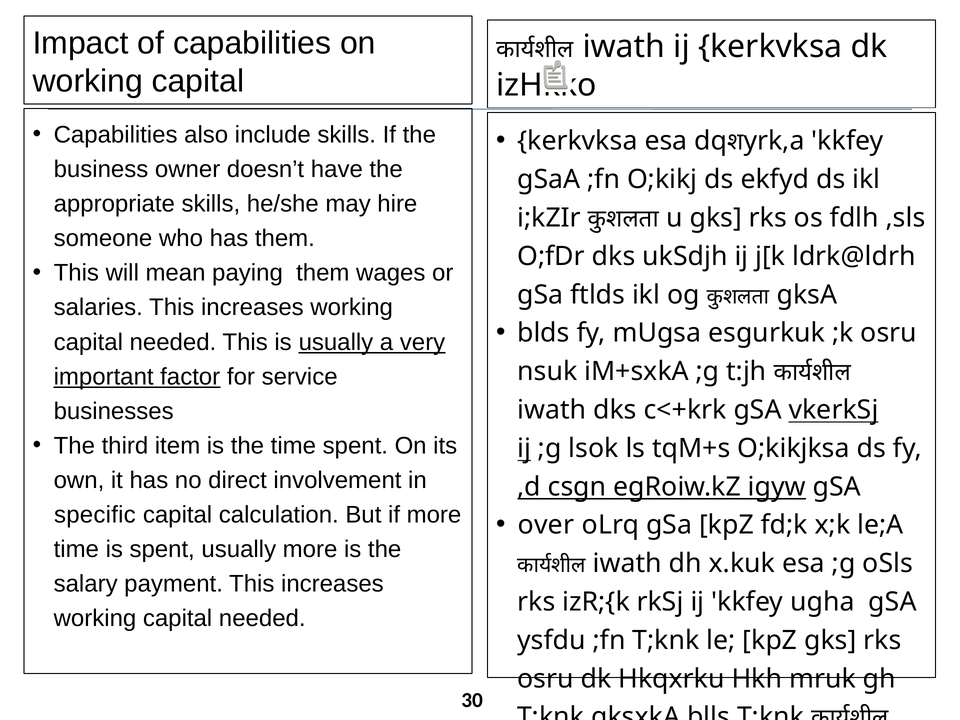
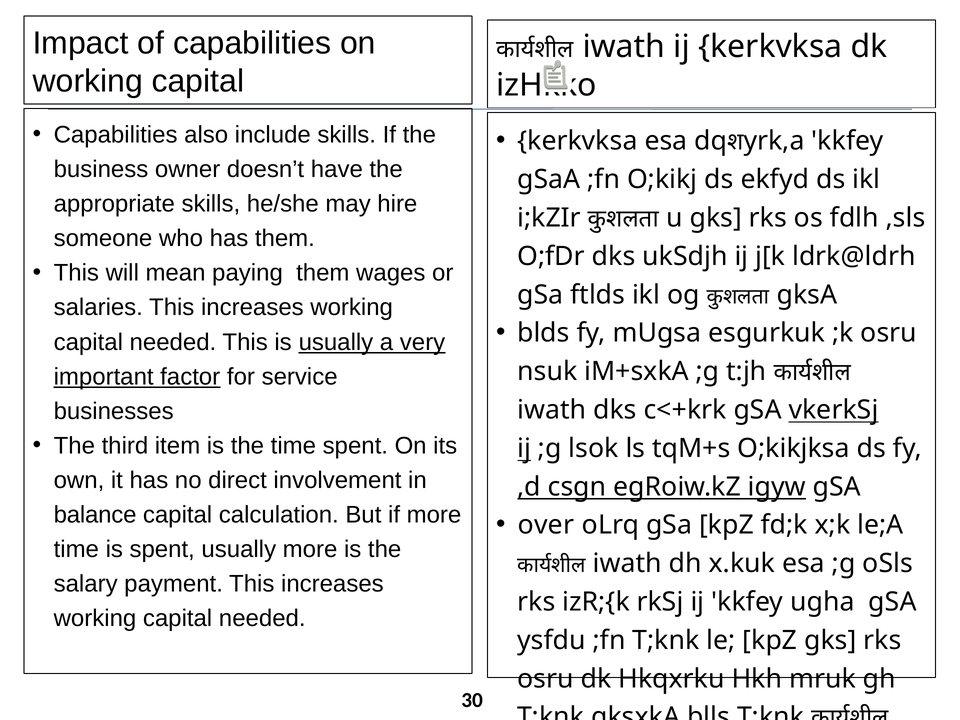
specific: specific -> balance (95, 515)
